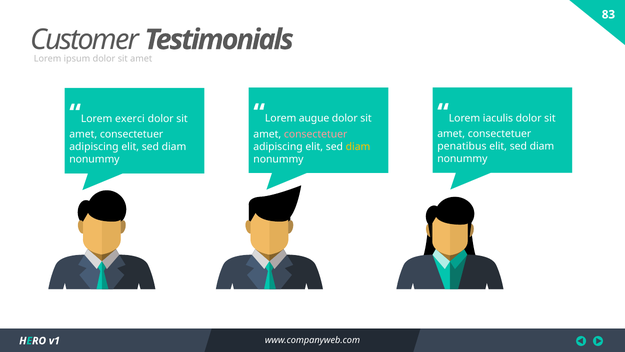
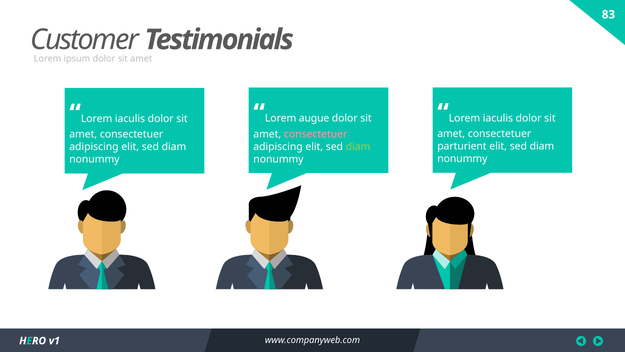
exerci: exerci -> iaculis (130, 119)
penatibus: penatibus -> parturient (462, 146)
diam colour: yellow -> light green (358, 146)
